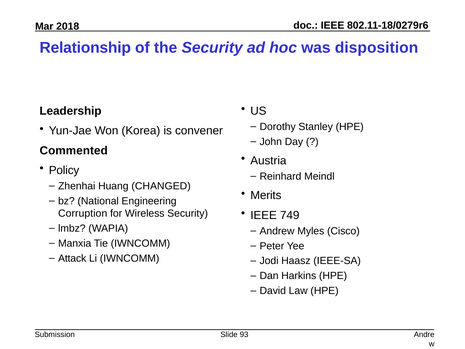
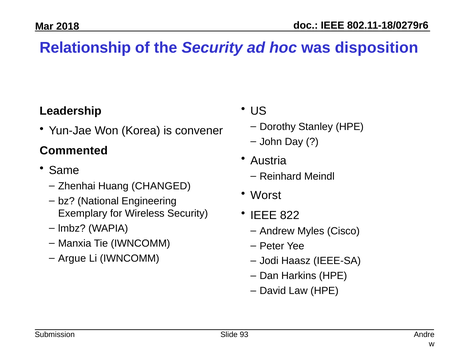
Policy: Policy -> Same (64, 170)
Merits: Merits -> Worst (266, 195)
Corruption: Corruption -> Exemplary (83, 213)
749: 749 -> 822 (290, 215)
Attack: Attack -> Argue (72, 258)
